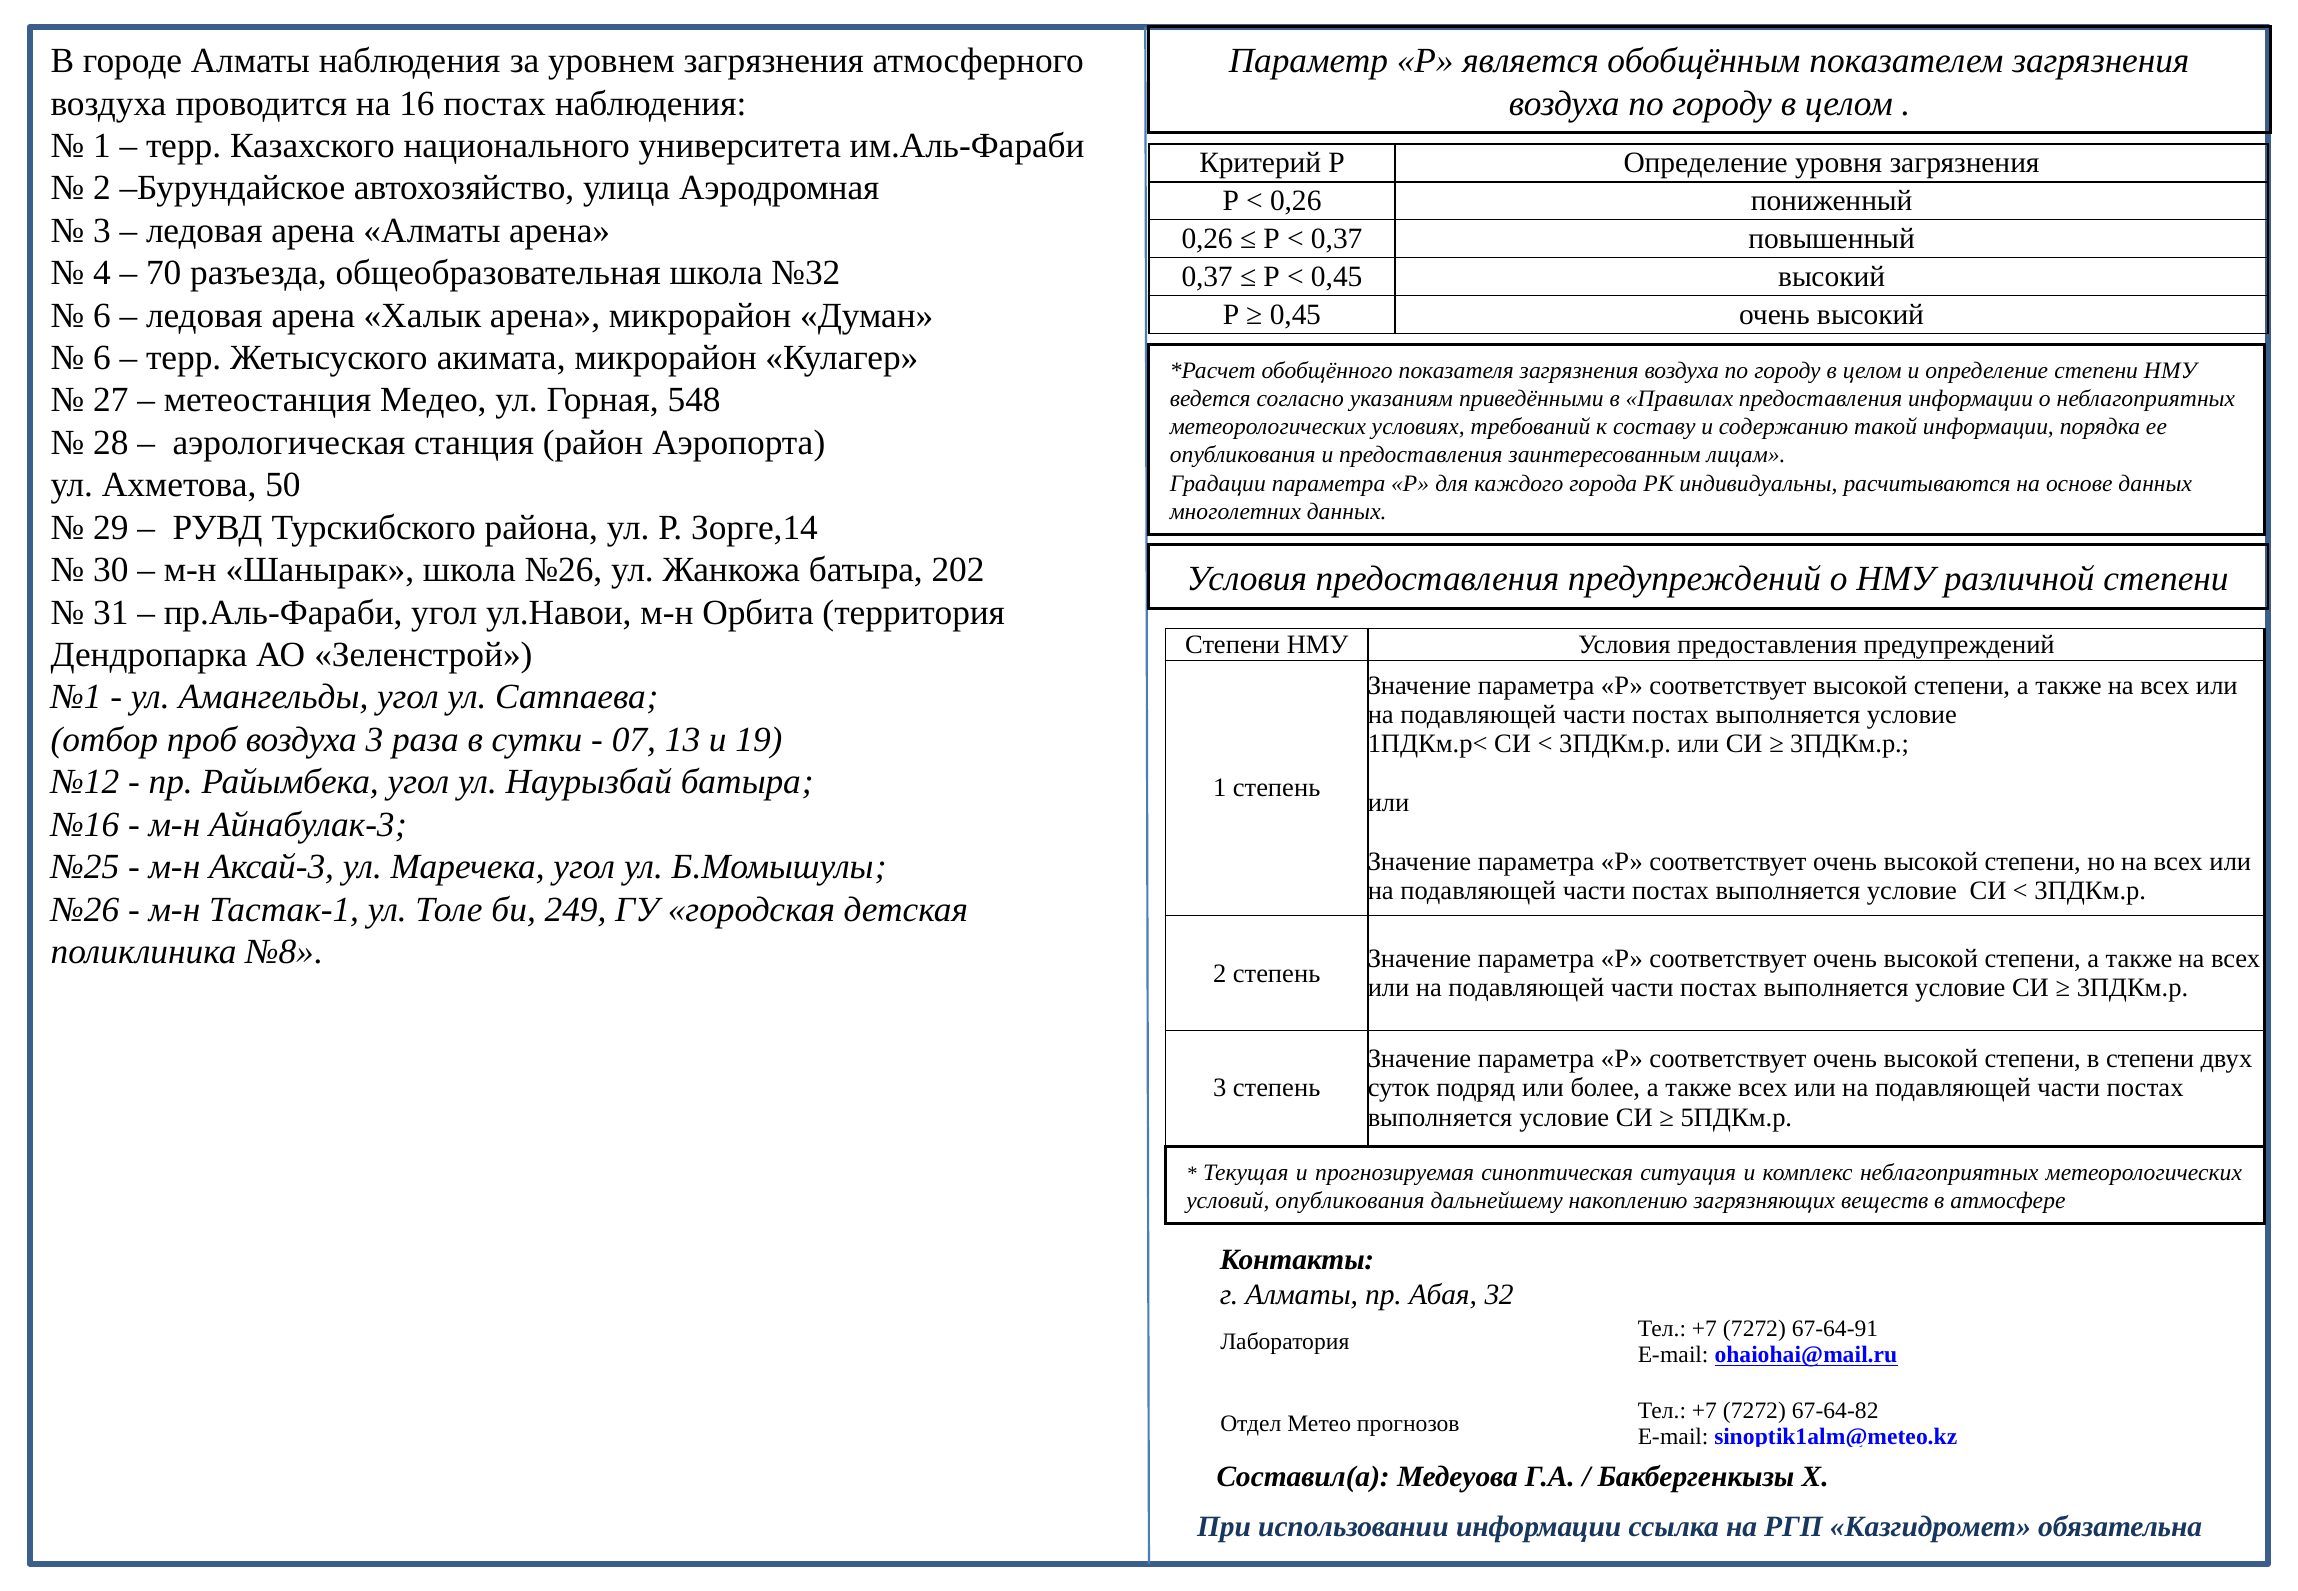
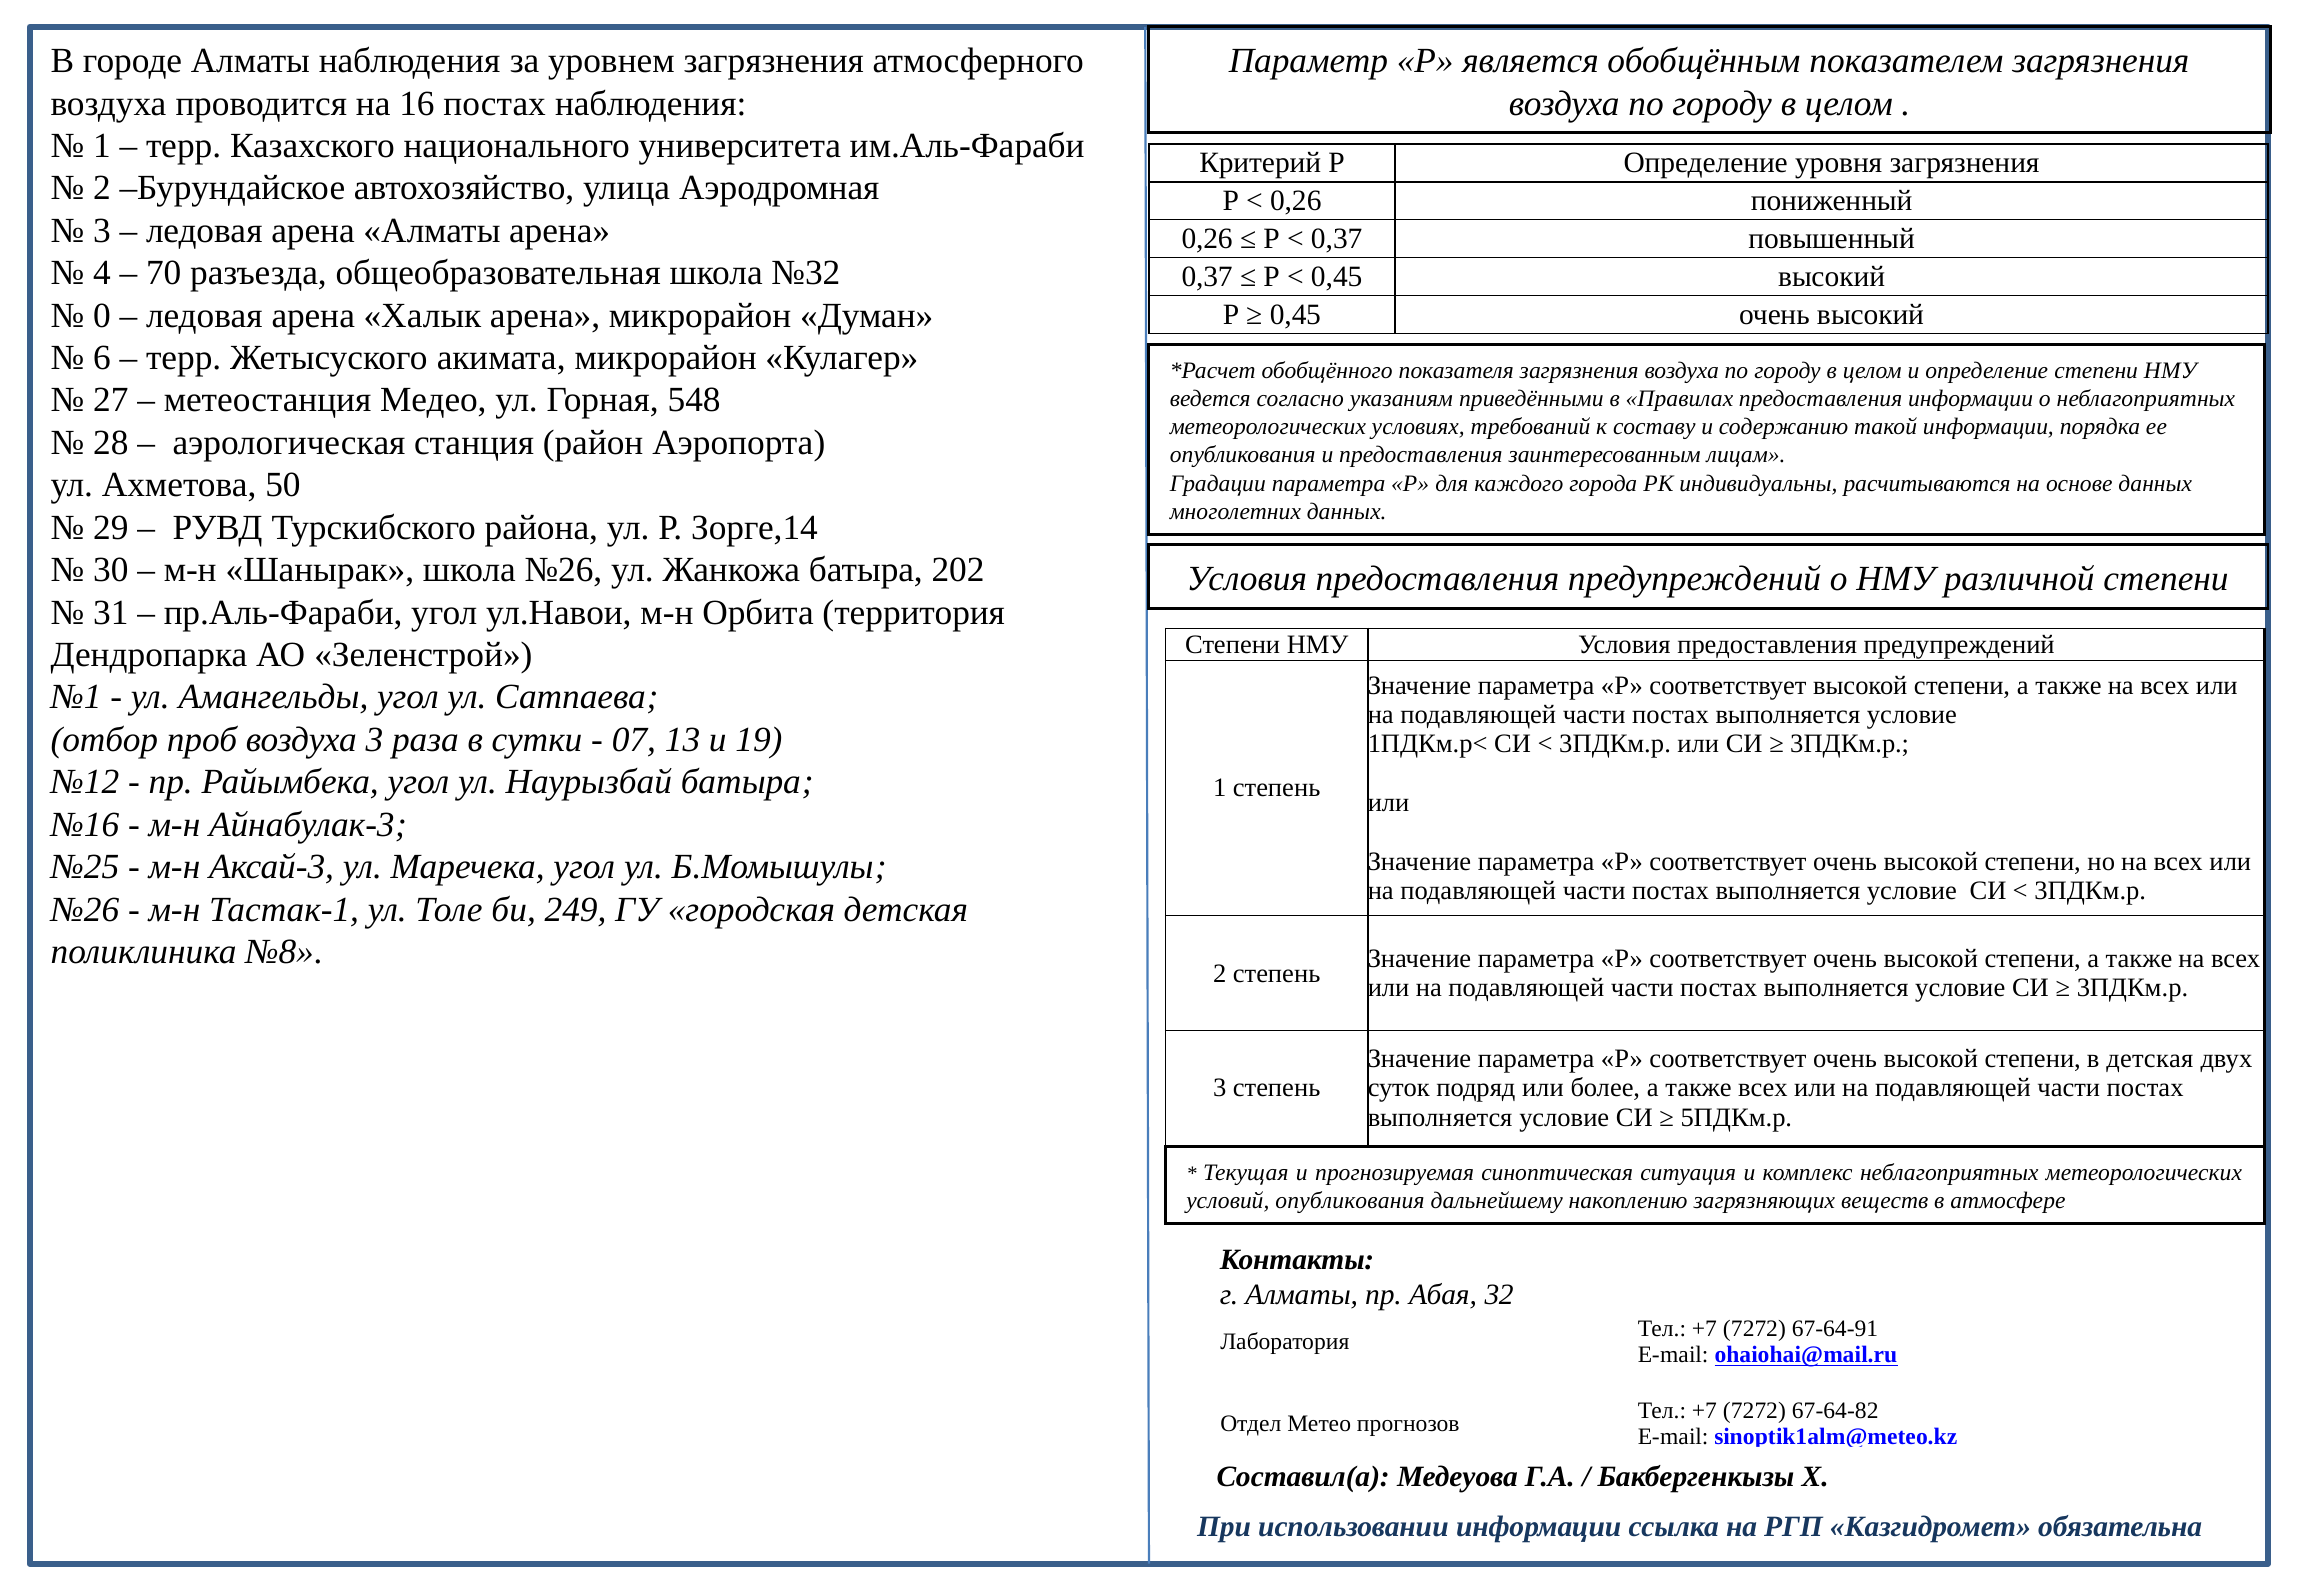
6: 6 -> 0 (102, 315)
в степени: степени -> детская (2150, 1059)
